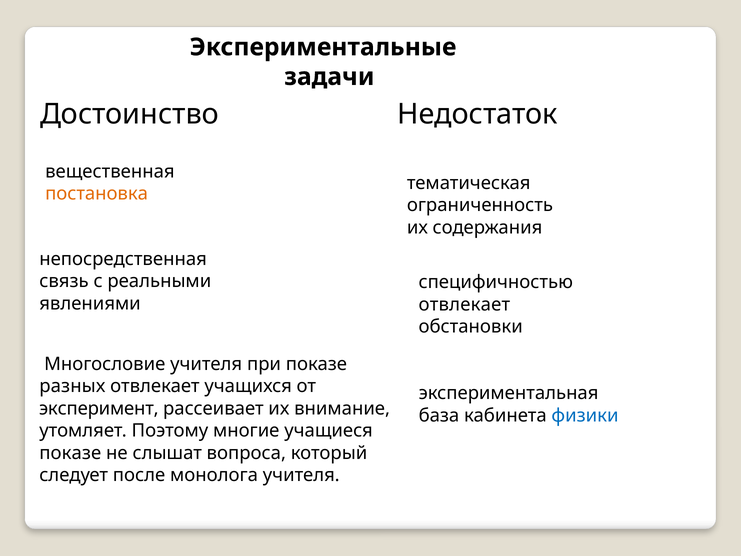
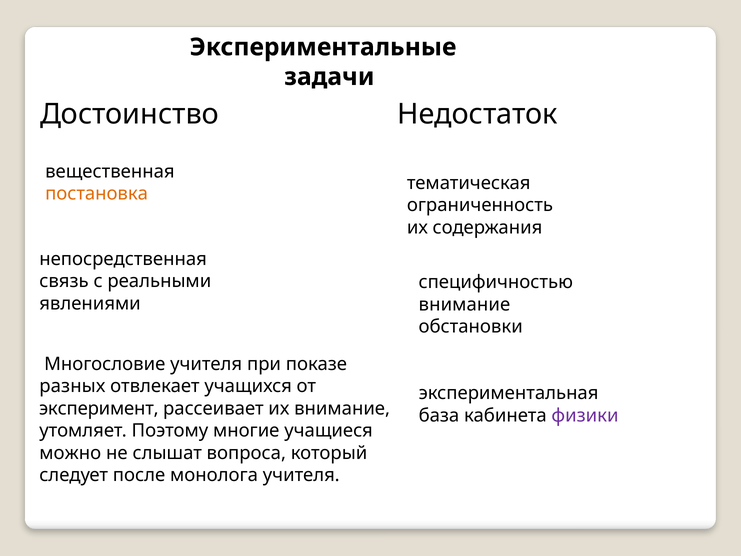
отвлекает: отвлекает -> внимание (464, 304)
физики colour: blue -> purple (585, 415)
показе: показе -> можно (70, 453)
